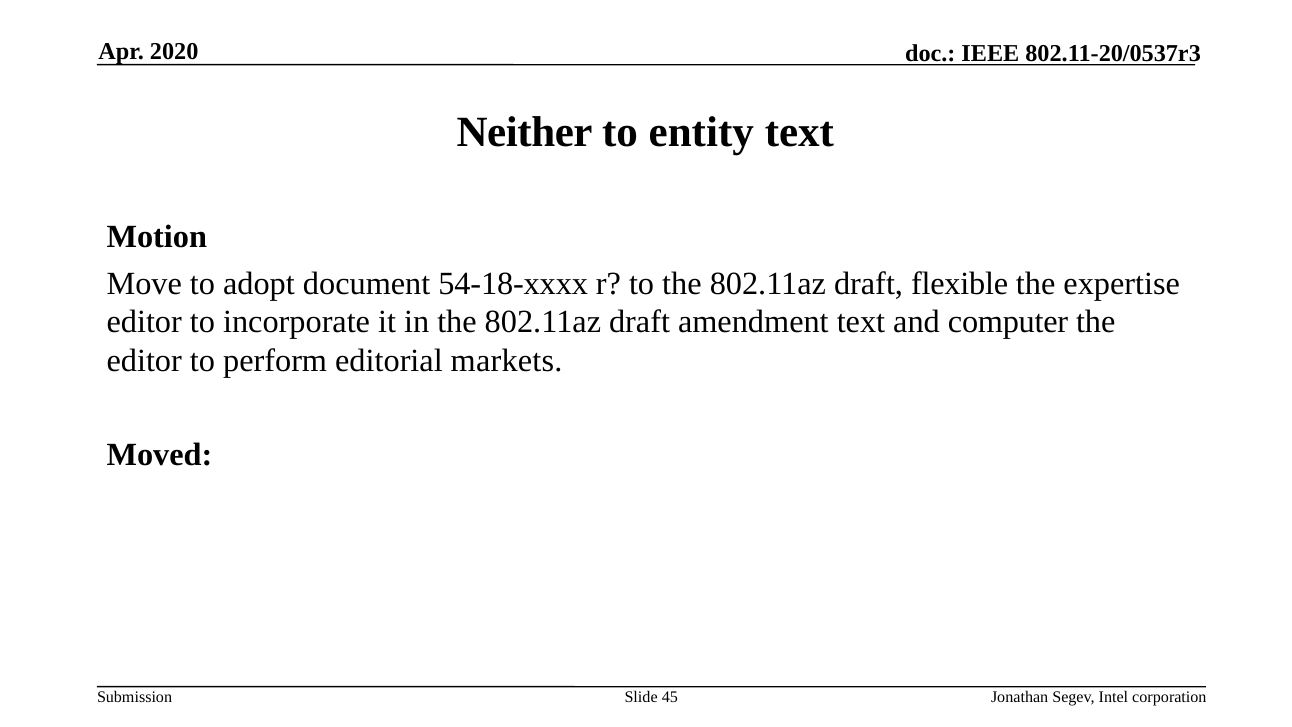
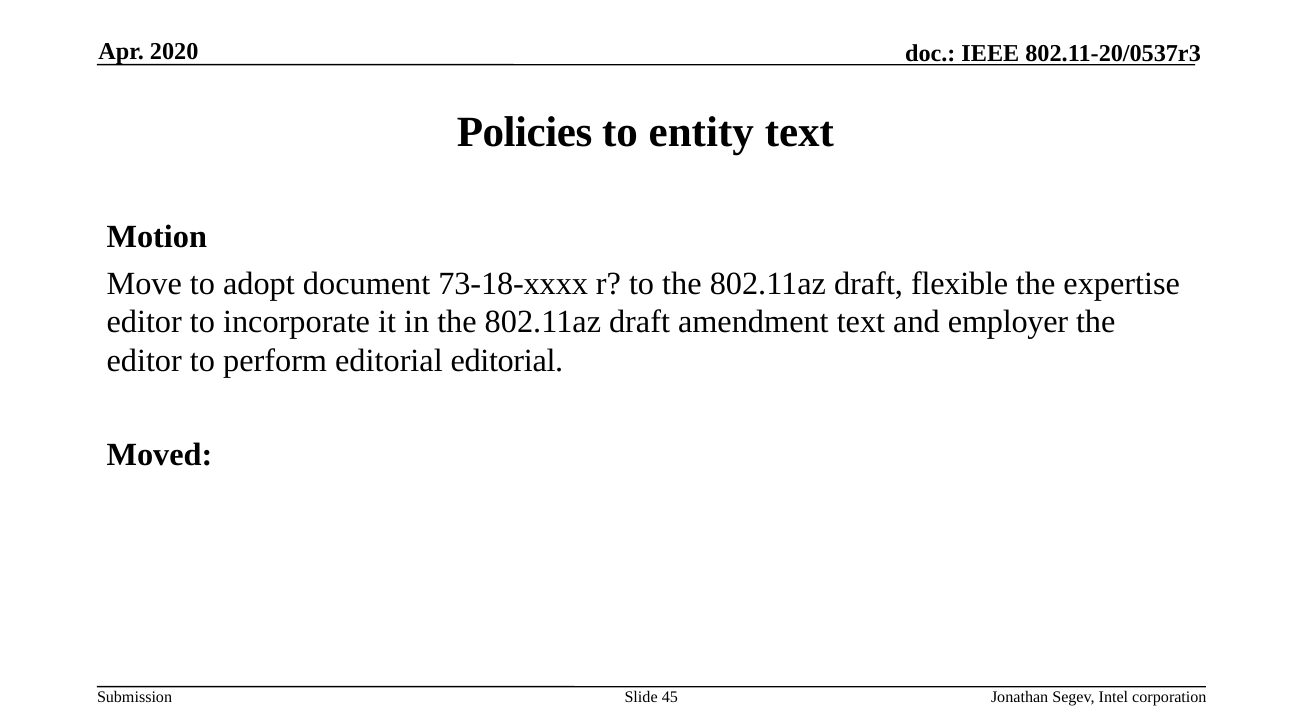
Neither: Neither -> Policies (525, 132)
54-18-xxxx: 54-18-xxxx -> 73-18-xxxx (513, 283)
computer: computer -> employer (1008, 322)
editorial markets: markets -> editorial (507, 361)
